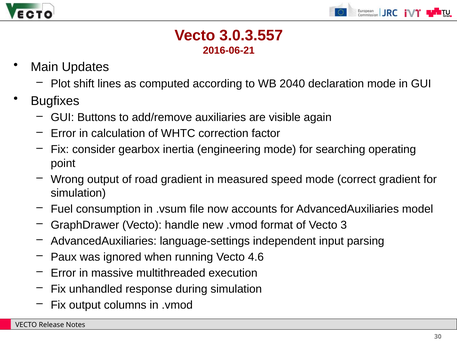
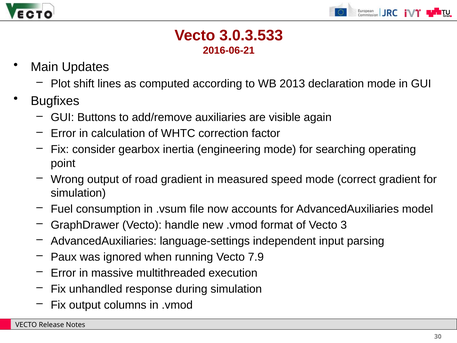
3.0.3.557: 3.0.3.557 -> 3.0.3.533 (251, 36)
2040: 2040 -> 2013 (292, 84)
4.6: 4.6 -> 7.9 (256, 257)
